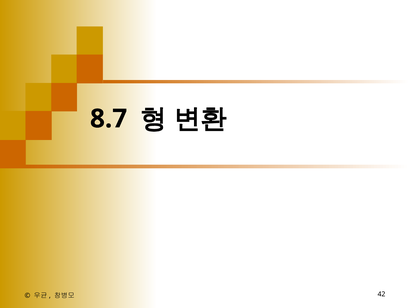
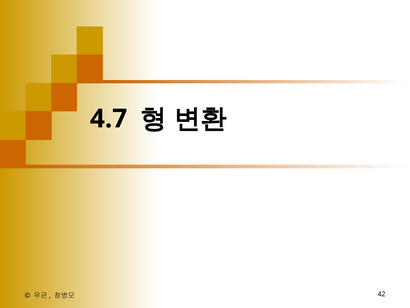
8.7: 8.7 -> 4.7 (109, 119)
